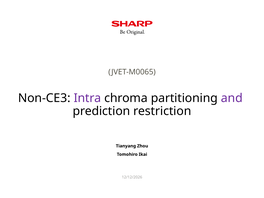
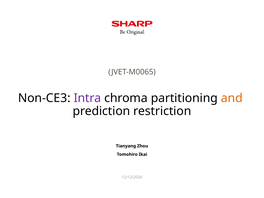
and colour: purple -> orange (232, 98)
